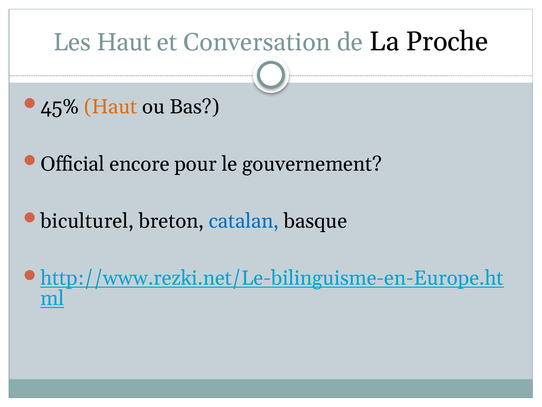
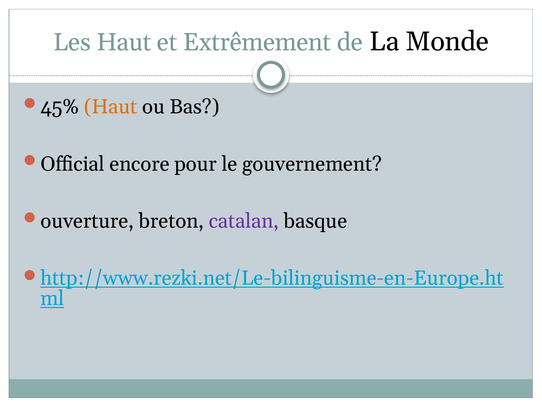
Conversation: Conversation -> Extrêmement (257, 42)
Proche: Proche -> Monde (447, 41)
biculturel: biculturel -> ouverture (87, 221)
catalan colour: blue -> purple (244, 221)
